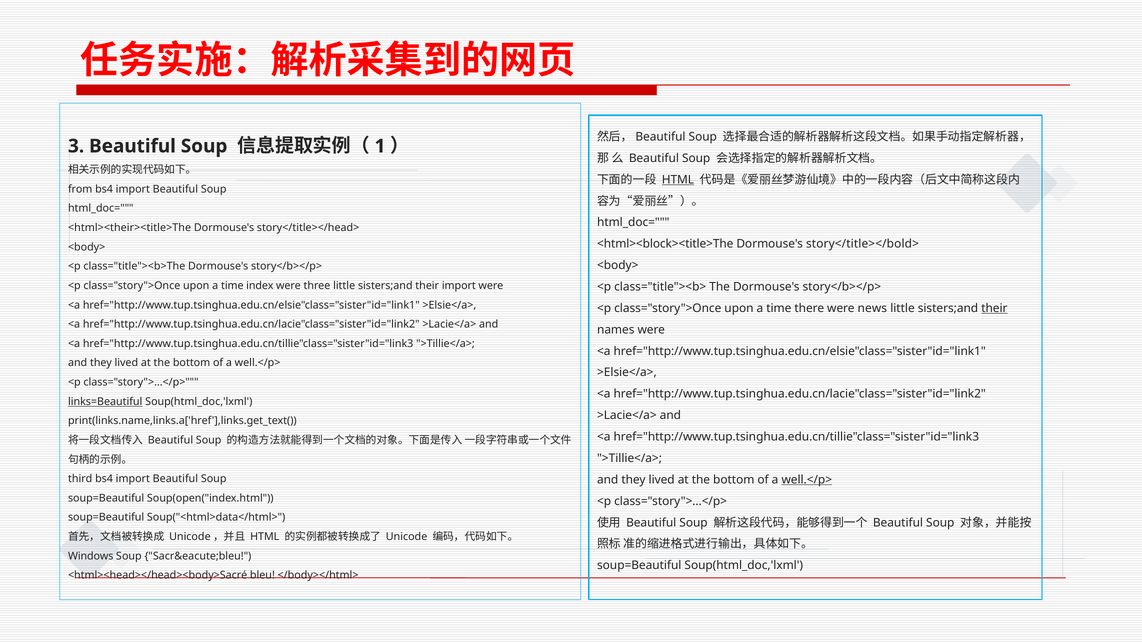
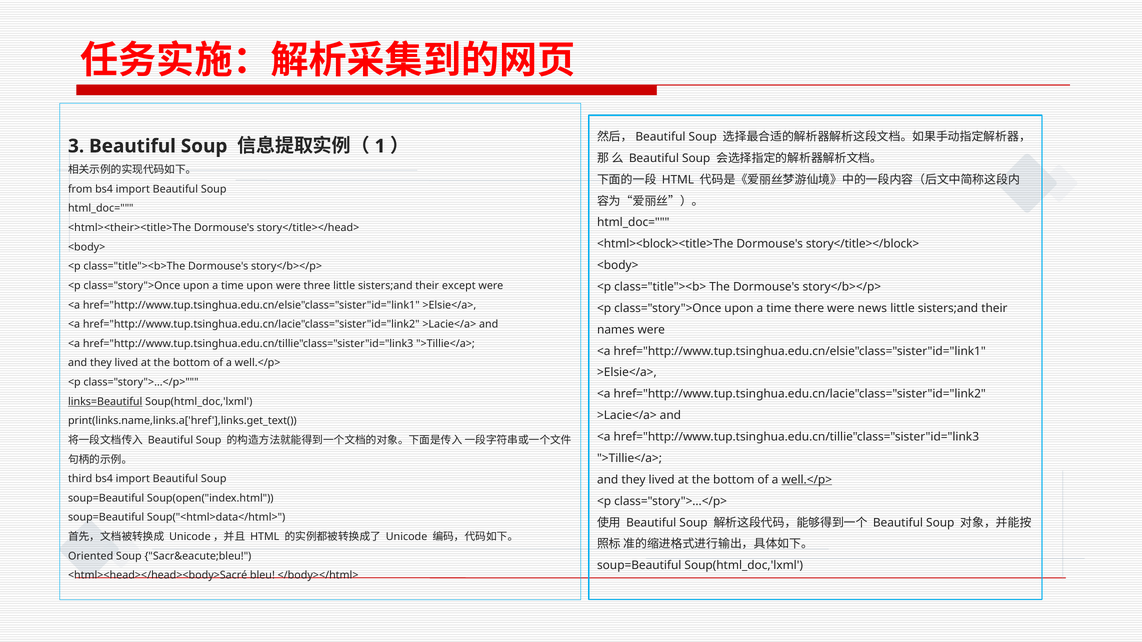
HTML underline: present -> none (678, 180)
story</title></bold>: story</title></bold> -> story</title></block> (863, 244)
time index: index -> upon (260, 286)
their import: import -> except (459, 286)
their underline: present -> none (994, 308)
Windows: Windows -> Oriented (91, 556)
